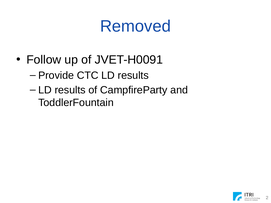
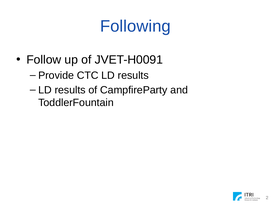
Removed: Removed -> Following (135, 26)
